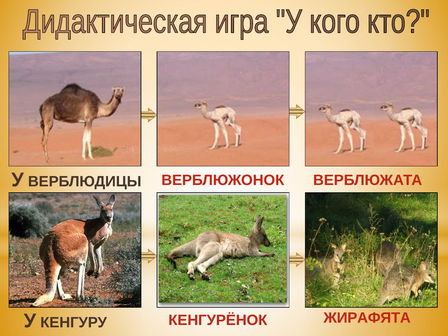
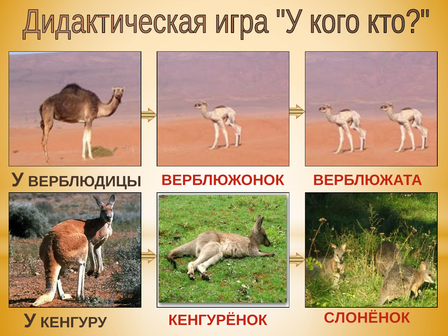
ЖИРАФЯТА: ЖИРАФЯТА -> СЛОНЁНОК (367, 318)
